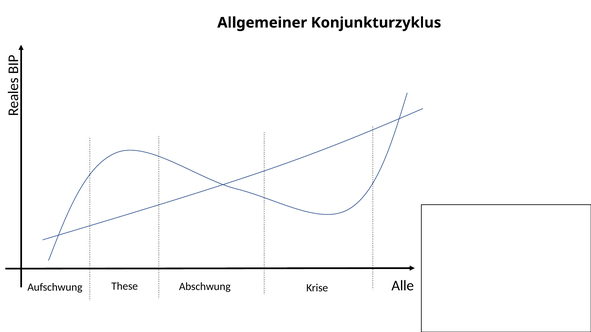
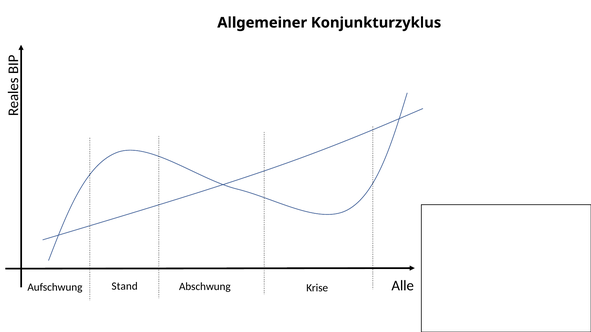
These: These -> Stand (125, 287)
